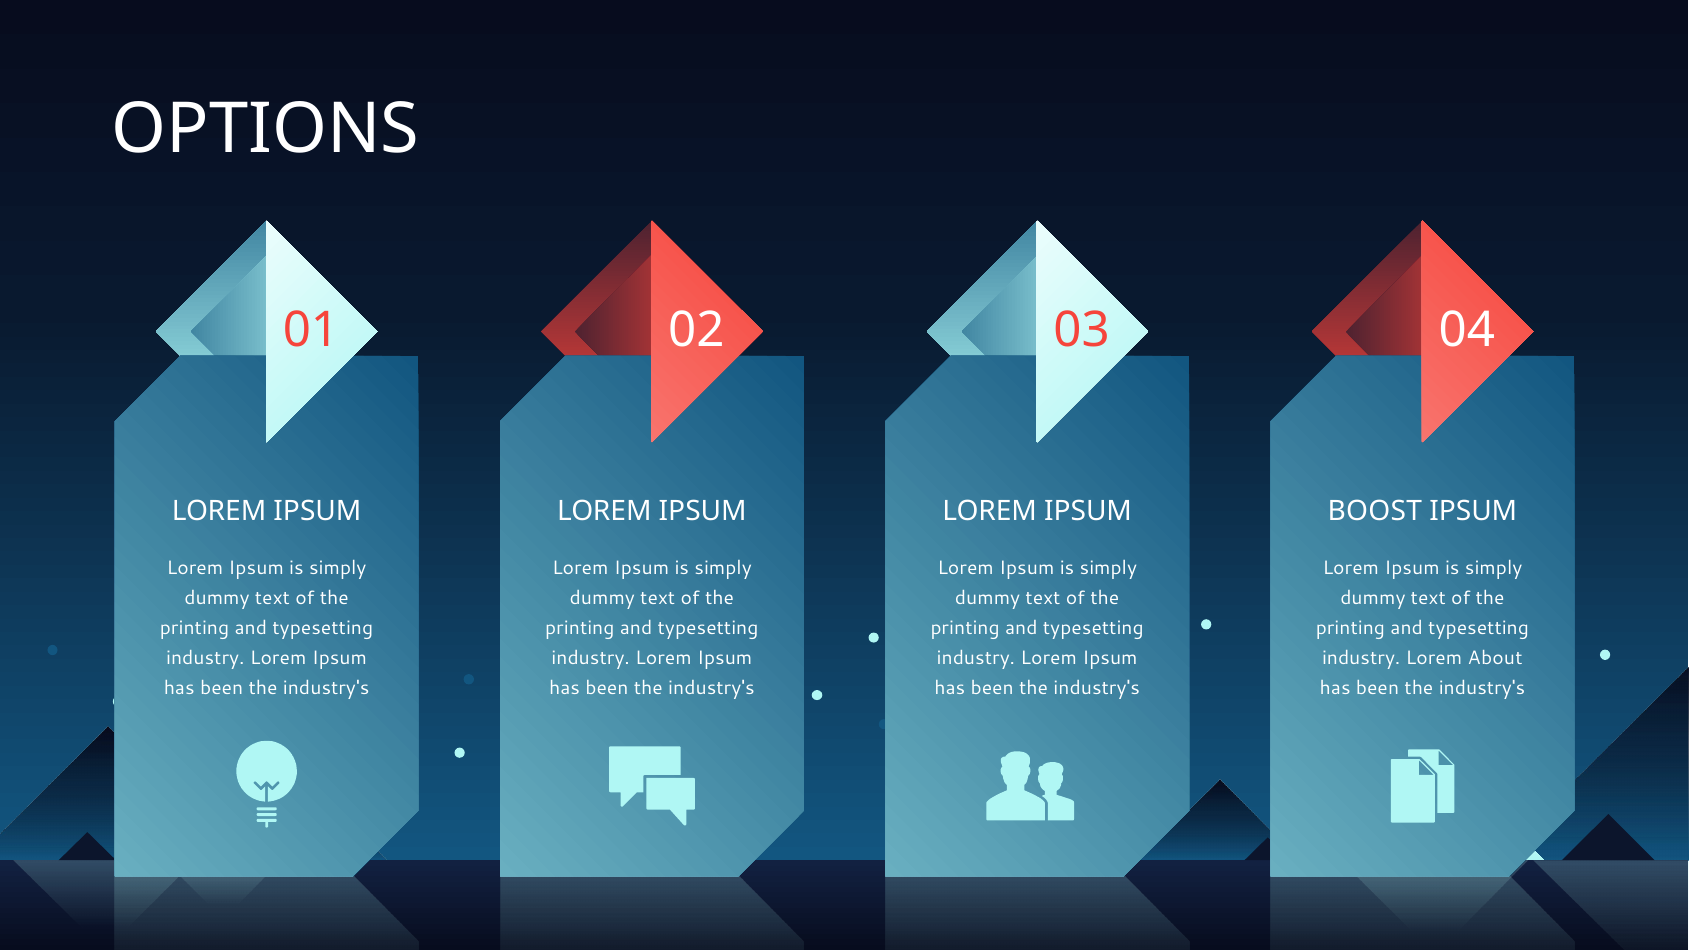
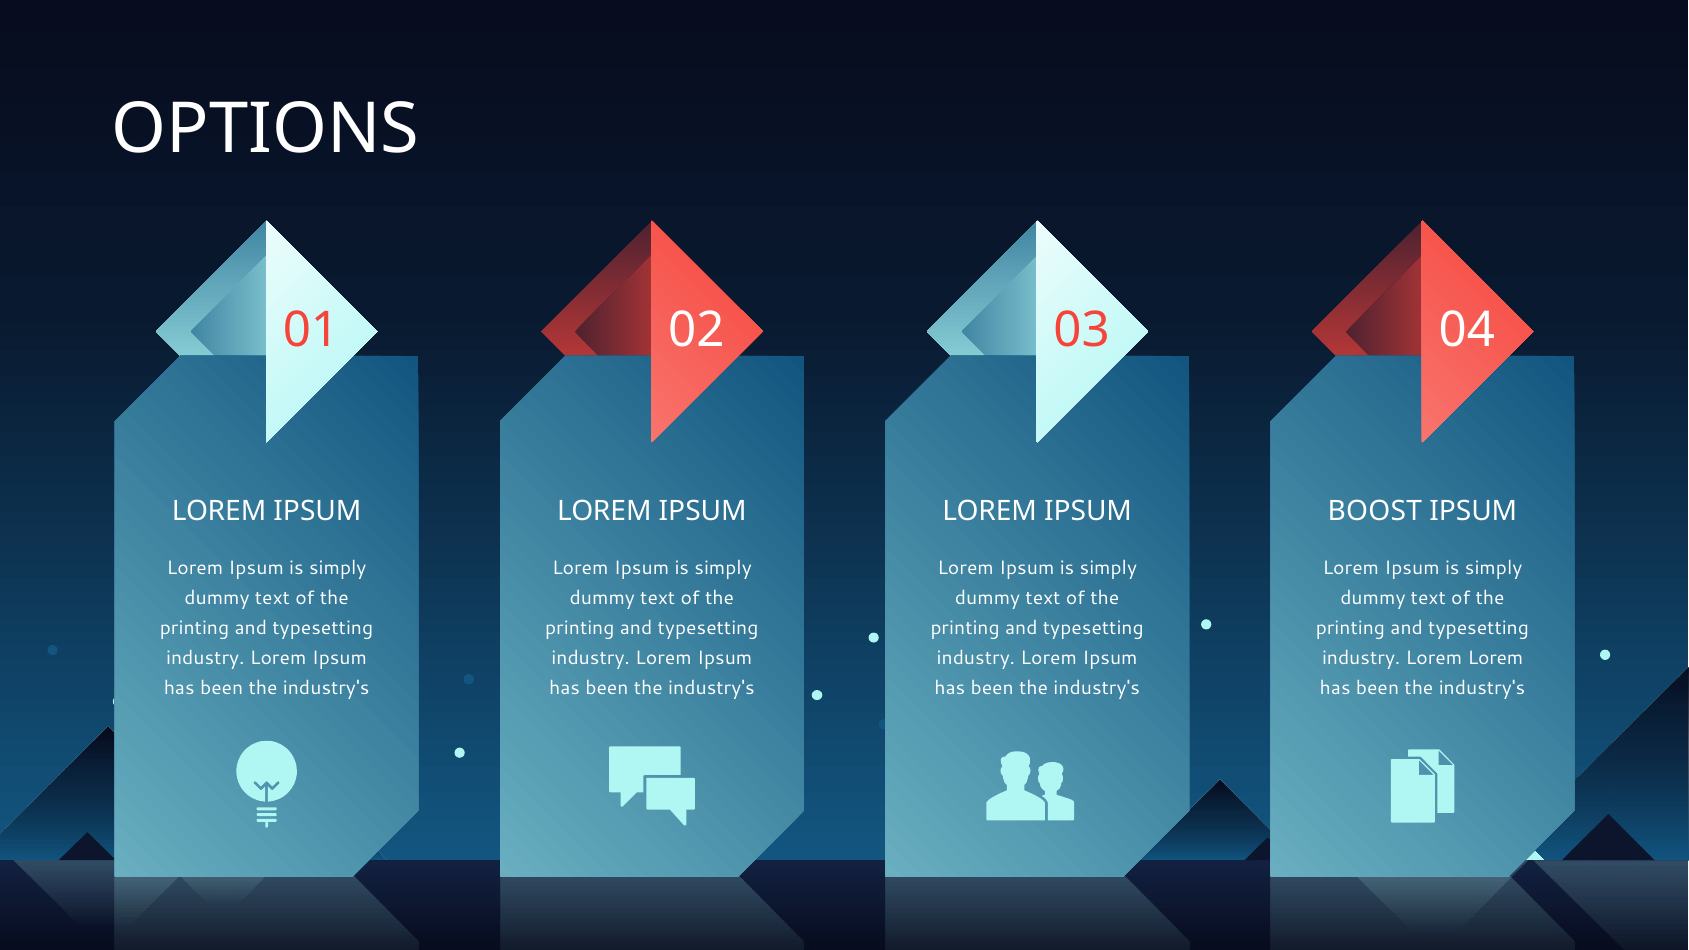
Lorem About: About -> Lorem (1495, 658)
